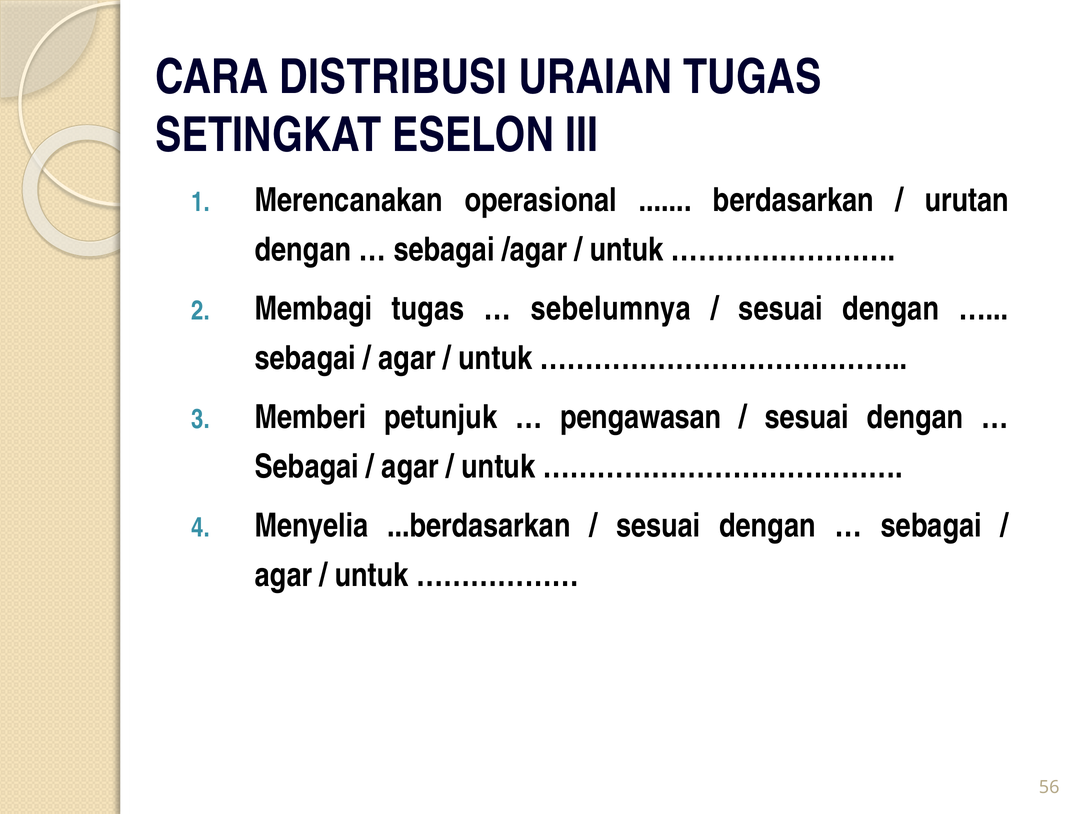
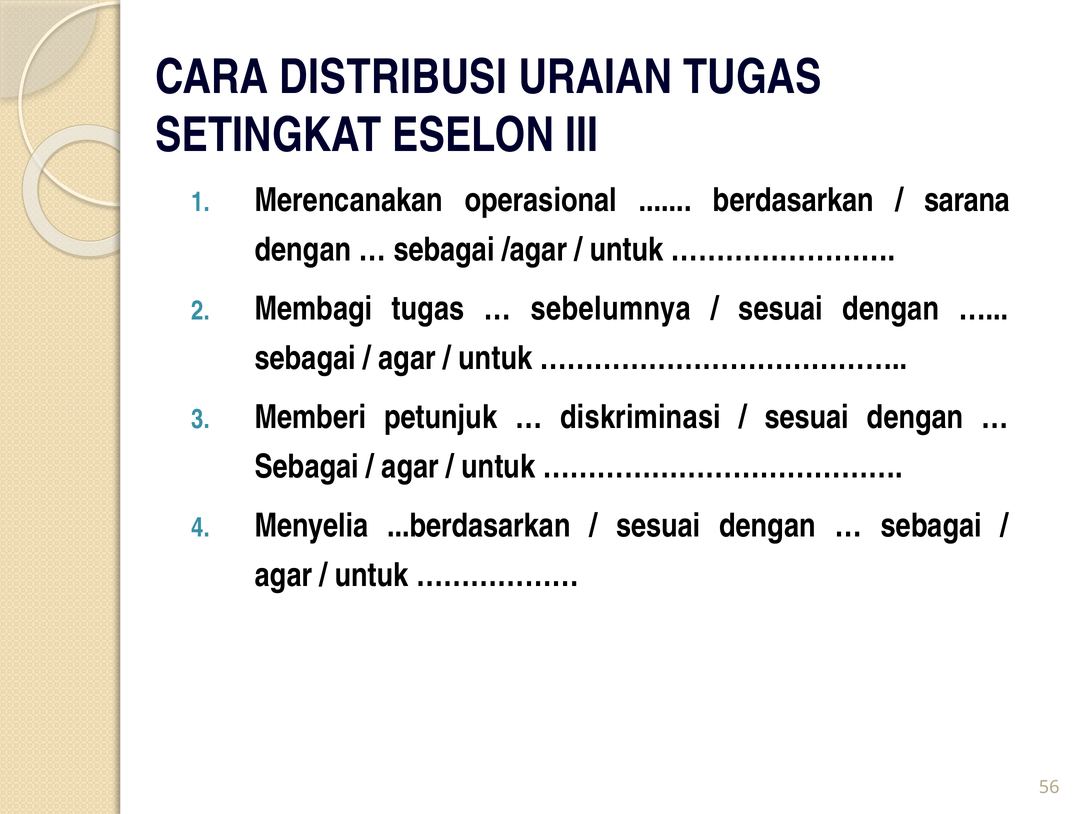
urutan: urutan -> sarana (967, 200)
pengawasan: pengawasan -> diskriminasi (641, 417)
